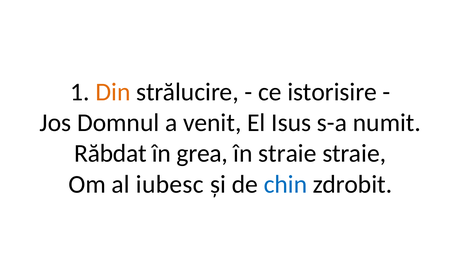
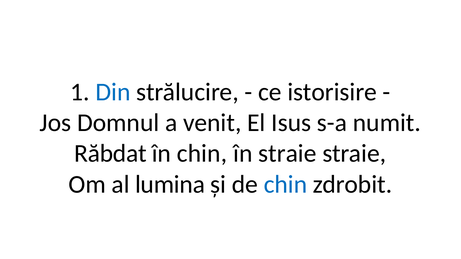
Din colour: orange -> blue (113, 92)
în grea: grea -> chin (202, 154)
iubesc: iubesc -> lumina (170, 184)
